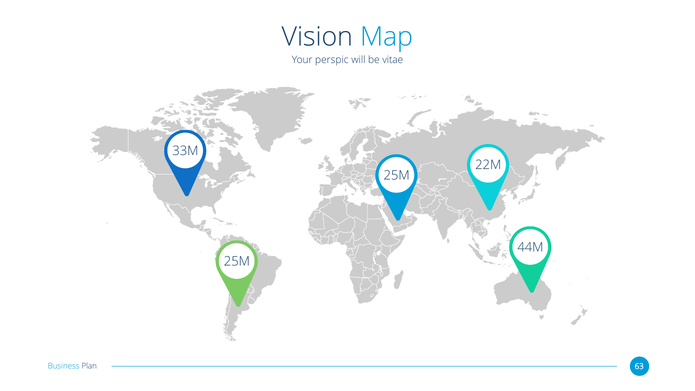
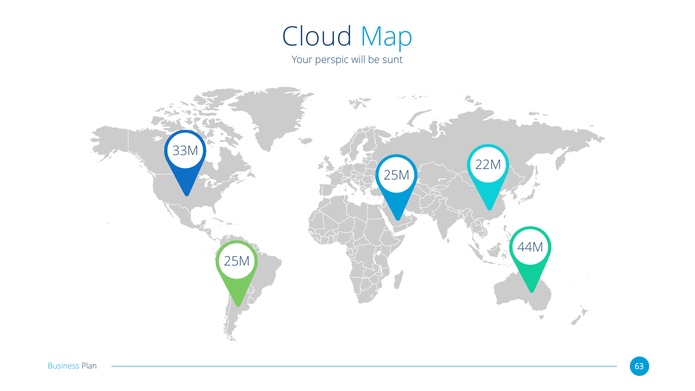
Vision: Vision -> Cloud (317, 37)
vitae: vitae -> sunt (393, 60)
